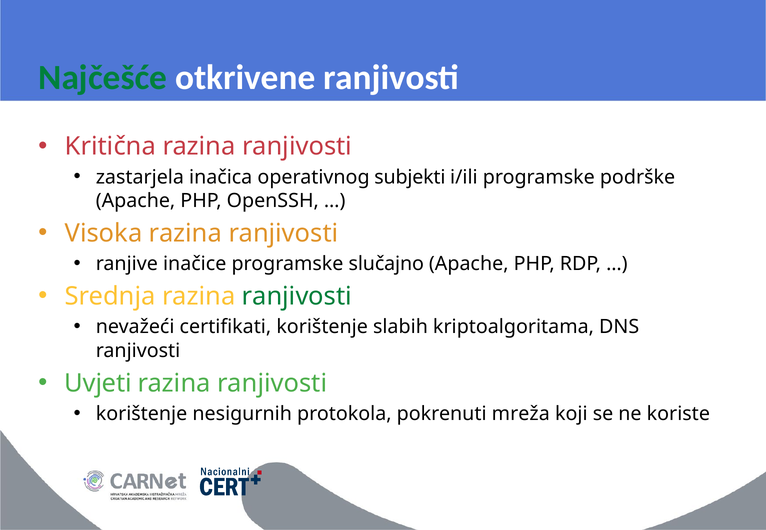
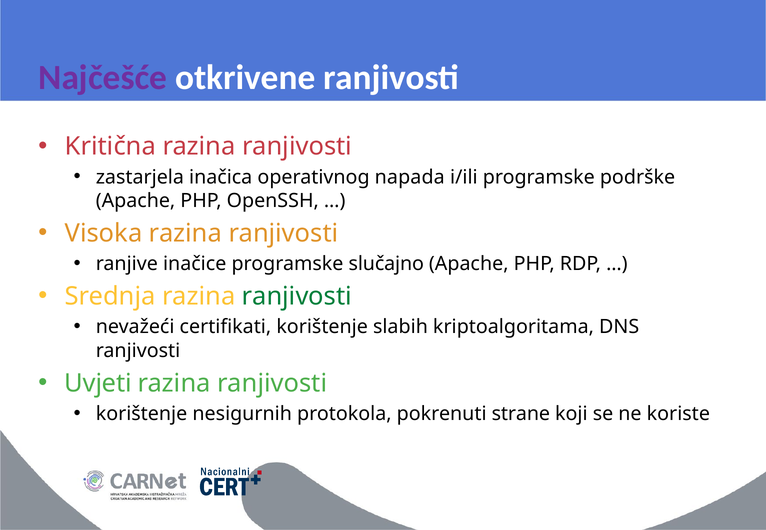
Najčešće colour: green -> purple (103, 78)
subjekti: subjekti -> napada (410, 177)
mreža: mreža -> strane (521, 414)
